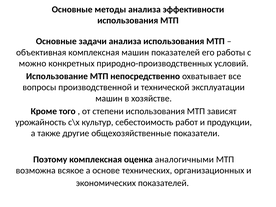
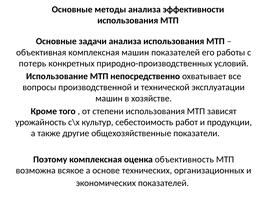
можно: можно -> потерь (33, 63)
аналогичными: аналогичными -> объективность (184, 159)
